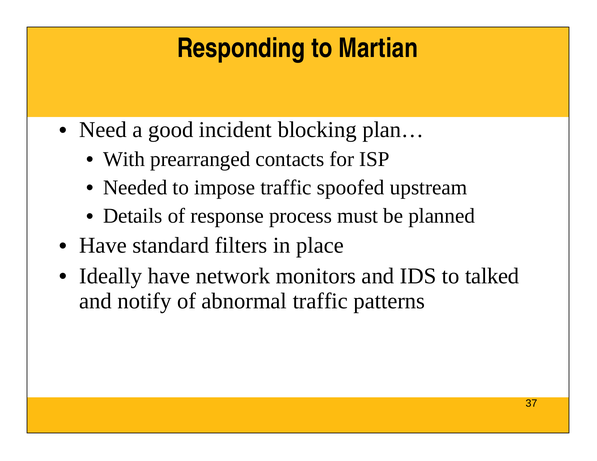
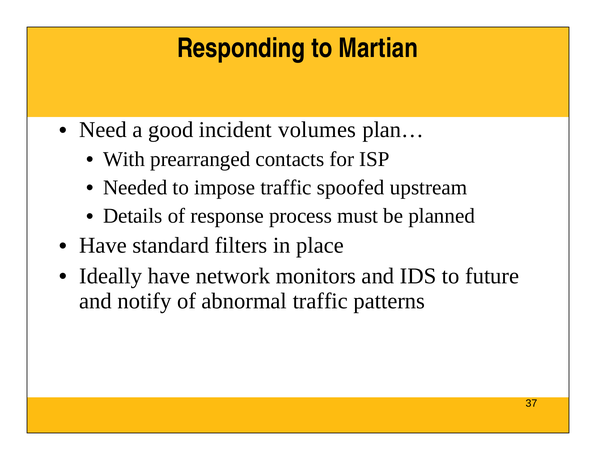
blocking: blocking -> volumes (317, 130)
talked: talked -> future (492, 276)
